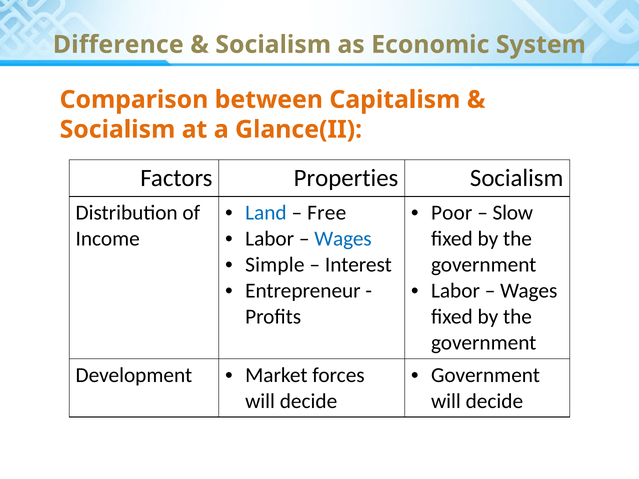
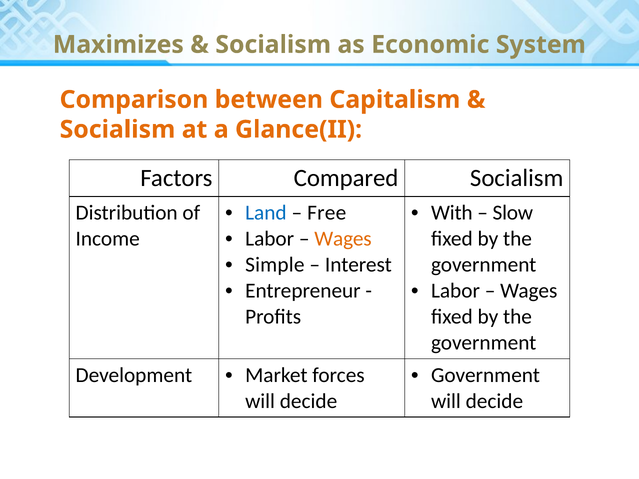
Difference: Difference -> Maximizes (118, 45)
Properties: Properties -> Compared (346, 178)
Poor: Poor -> With (452, 213)
Wages colour: blue -> orange (343, 239)
